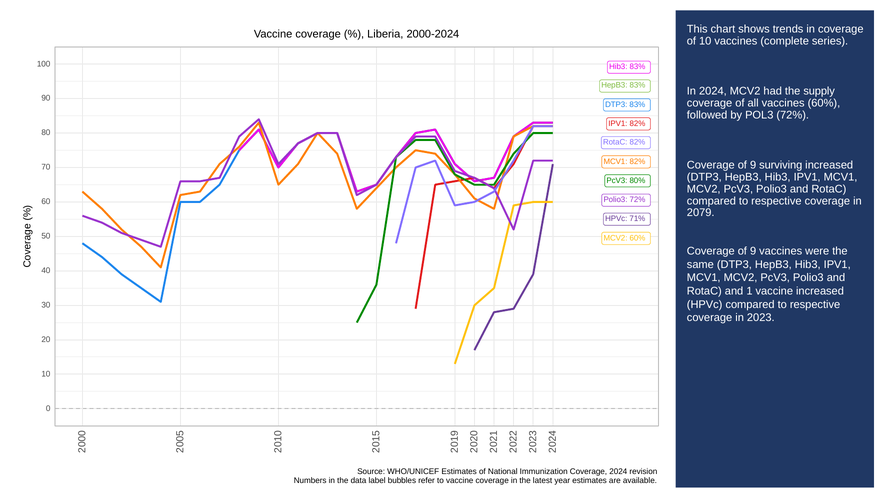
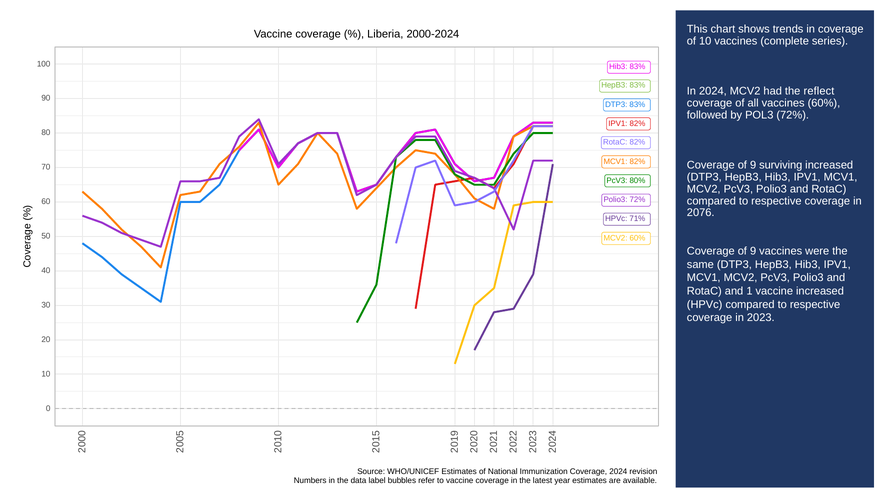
supply: supply -> reflect (819, 91)
2079: 2079 -> 2076 (701, 213)
